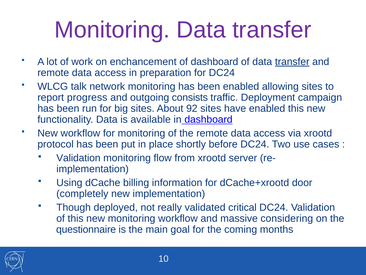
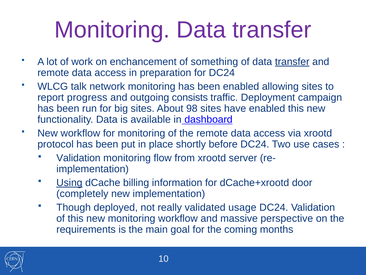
of dashboard: dashboard -> something (214, 62)
92: 92 -> 98 (192, 108)
Using underline: none -> present (69, 182)
critical: critical -> usage (242, 207)
considering: considering -> perspective (287, 218)
questionnaire: questionnaire -> requirements (86, 229)
